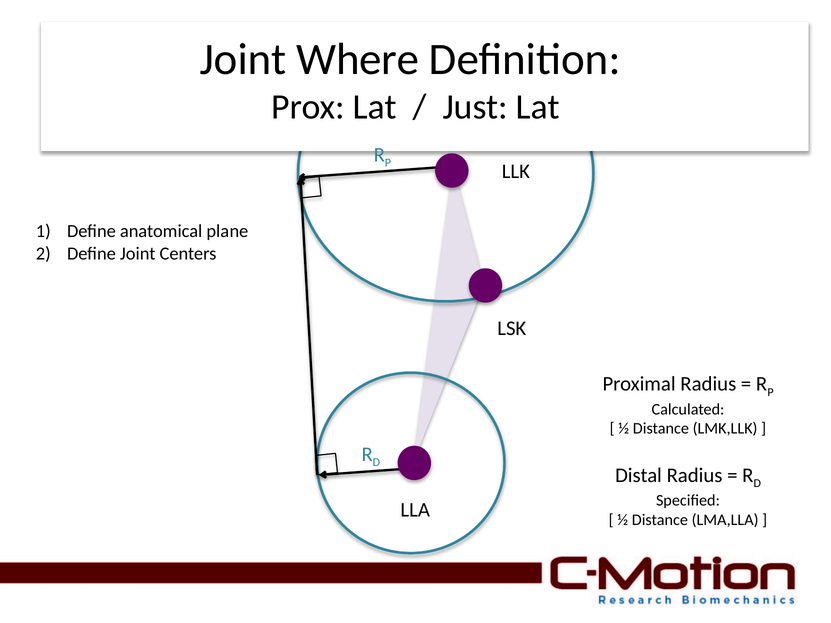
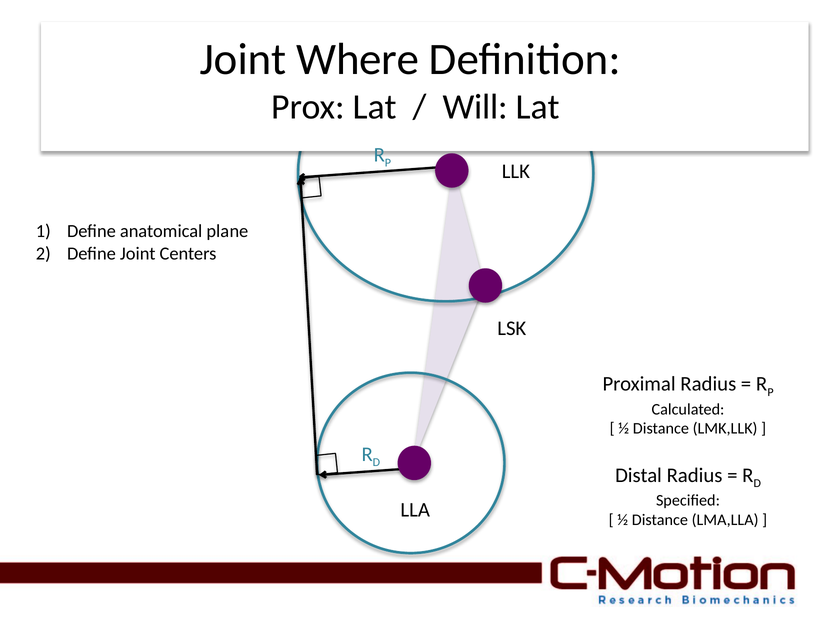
Just: Just -> Will (475, 107)
